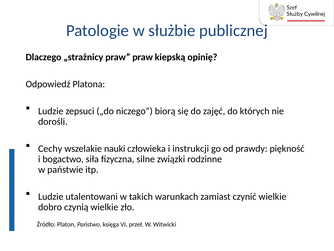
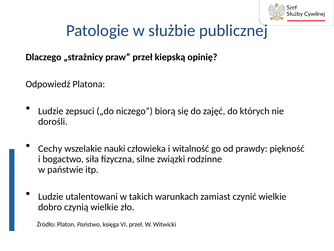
praw praw: praw -> przeł (143, 57)
instrukcji: instrukcji -> witalność (191, 148)
